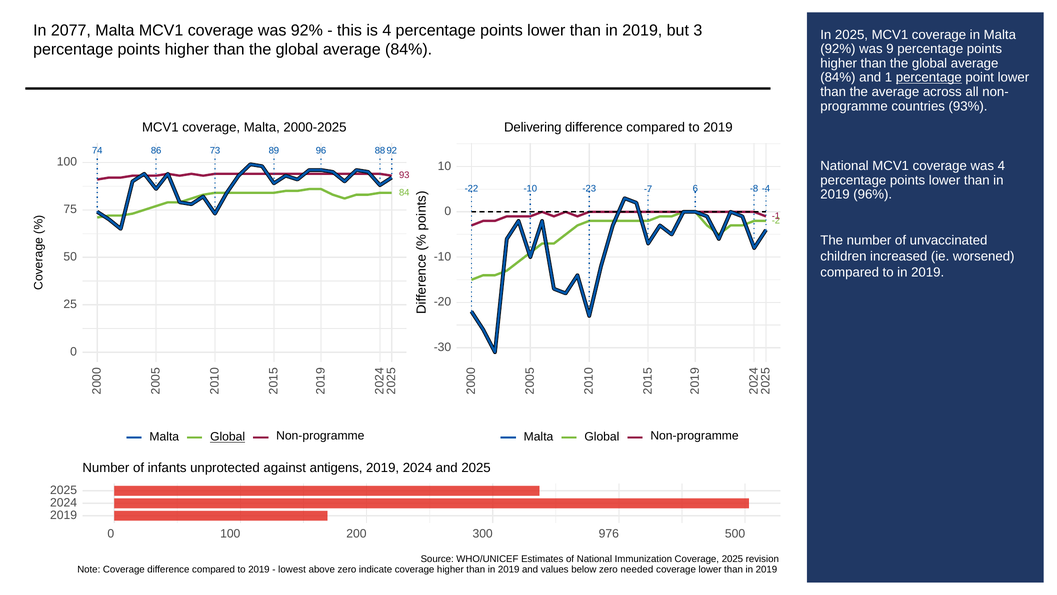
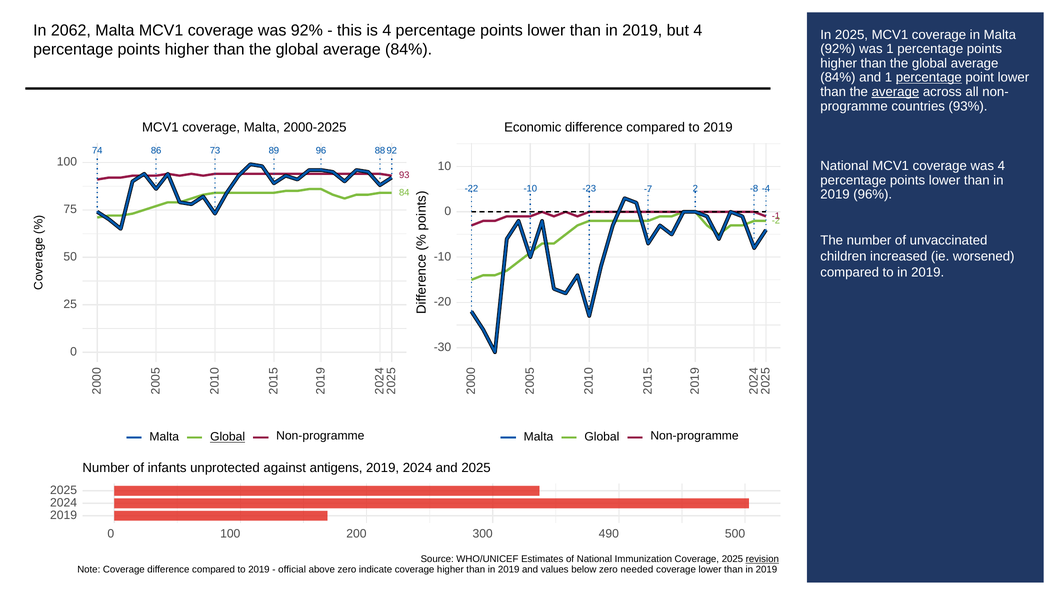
2077: 2077 -> 2062 (71, 30)
but 3: 3 -> 4 (698, 30)
was 9: 9 -> 1 (890, 49)
average underline: none -> present (895, 92)
Delivering: Delivering -> Economic (533, 127)
-7 6: 6 -> 2 (695, 189)
976: 976 -> 490 (609, 533)
revision underline: none -> present (762, 559)
lowest: lowest -> official (292, 569)
